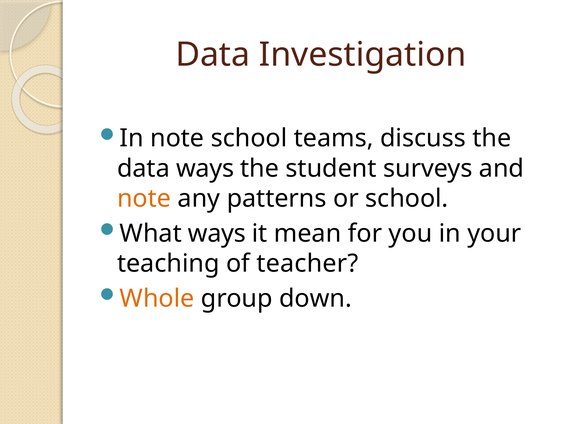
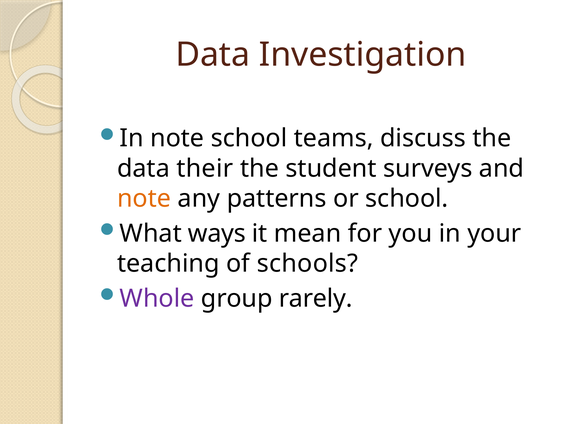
data ways: ways -> their (205, 169)
teacher: teacher -> schools (307, 264)
Whole colour: orange -> purple (157, 299)
down: down -> rarely (316, 299)
